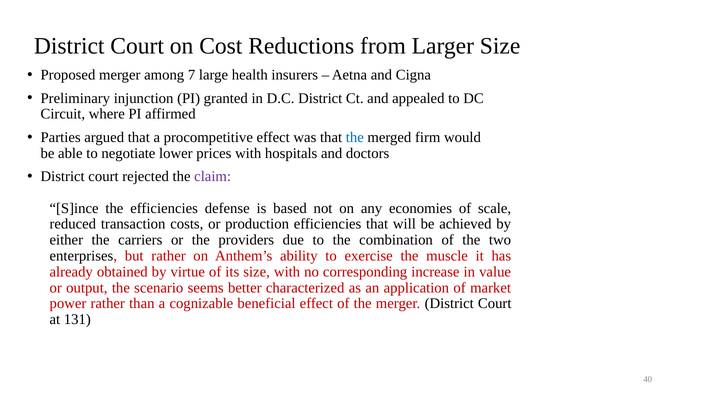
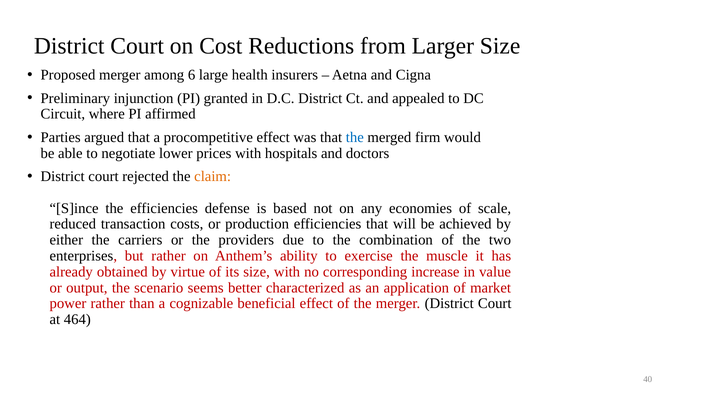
7: 7 -> 6 (192, 75)
claim colour: purple -> orange (213, 177)
131: 131 -> 464 (77, 320)
